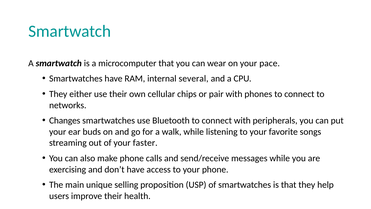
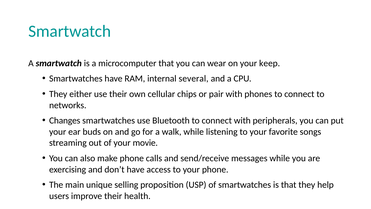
pace: pace -> keep (270, 63)
faster: faster -> movie (145, 143)
